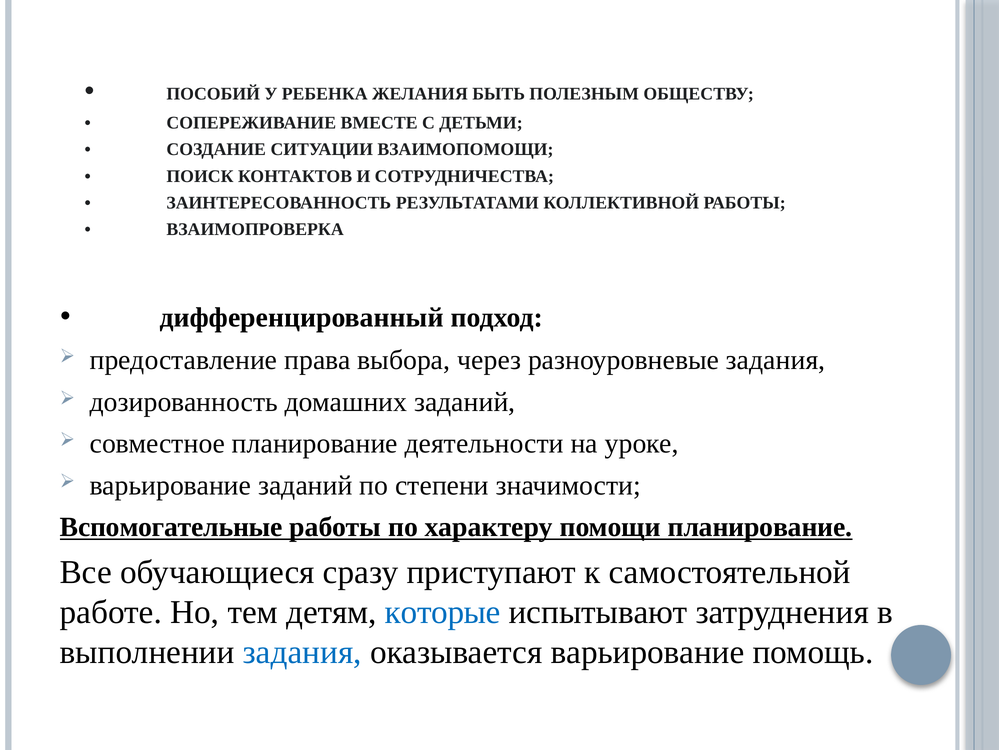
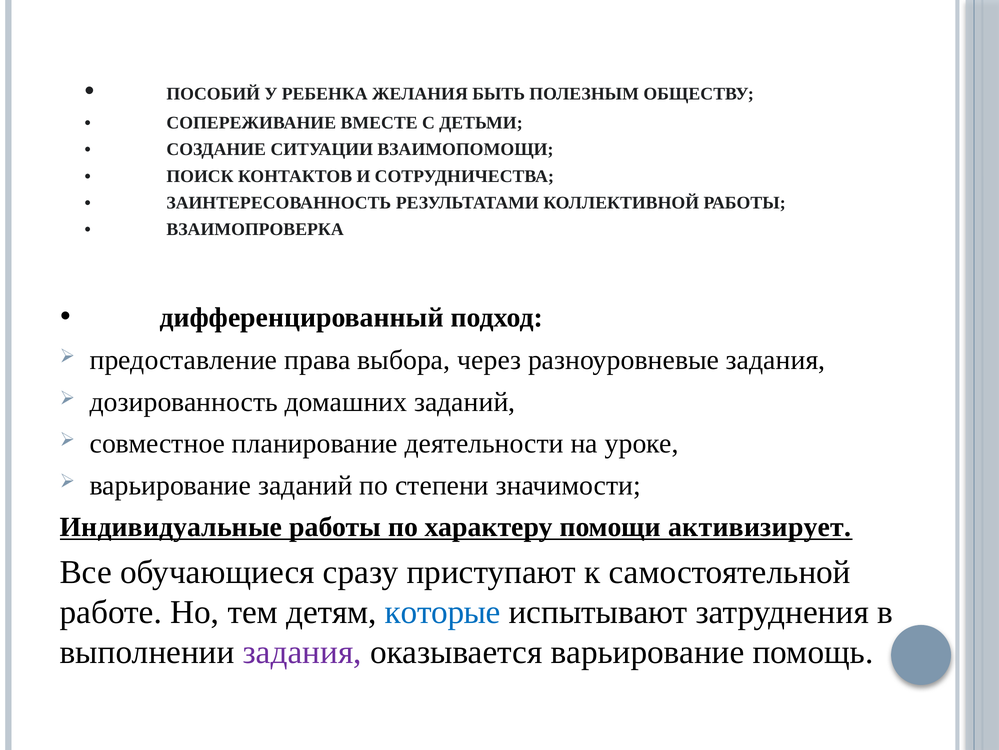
Вспомогательные: Вспомогательные -> Индивидуальные (171, 527)
помощи планирование: планирование -> активизирует (760, 527)
задания colour: blue -> purple (302, 652)
